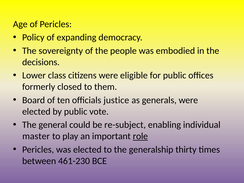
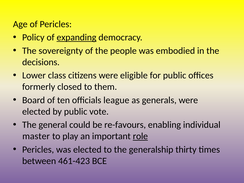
expanding underline: none -> present (76, 37)
justice: justice -> league (116, 100)
re-subject: re-subject -> re-favours (125, 125)
461-230: 461-230 -> 461-423 (74, 161)
